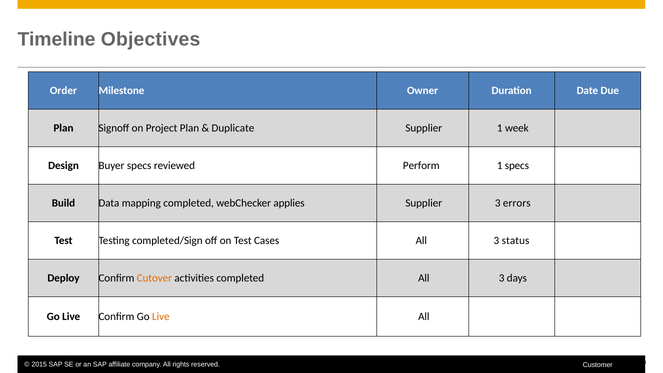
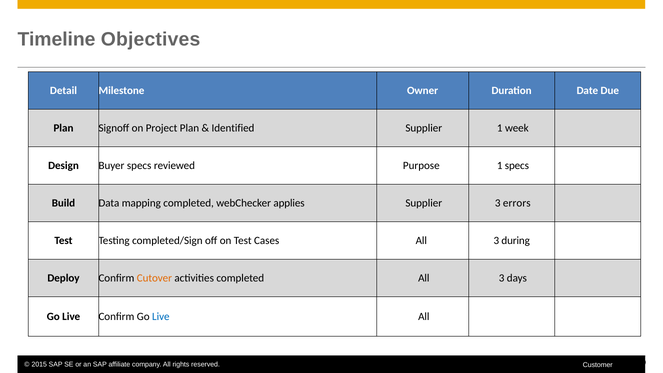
Order: Order -> Detail (63, 91)
Duplicate: Duplicate -> Identified (233, 128)
Perform: Perform -> Purpose (421, 166)
status: status -> during (516, 241)
Live colour: orange -> blue (161, 317)
